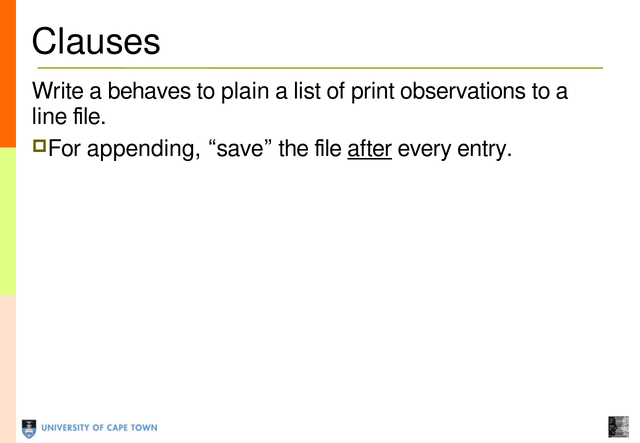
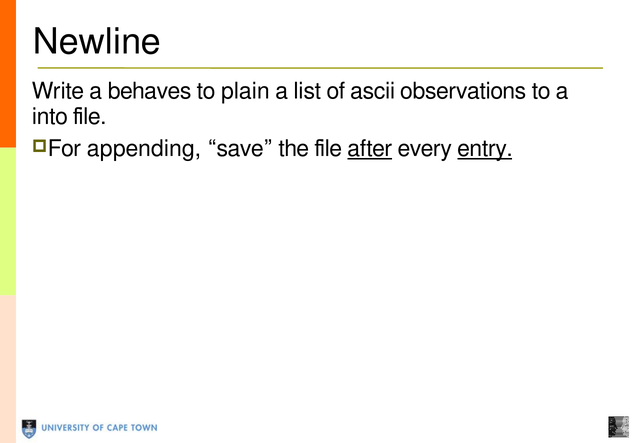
Clauses: Clauses -> Newline (97, 42)
print: print -> ascii (373, 91)
line: line -> into (50, 117)
entry underline: none -> present (485, 149)
